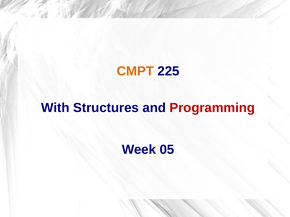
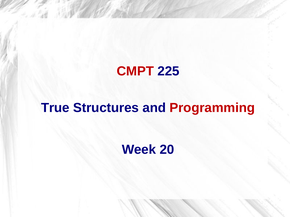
CMPT colour: orange -> red (135, 71)
With: With -> True (55, 108)
05: 05 -> 20 (167, 150)
